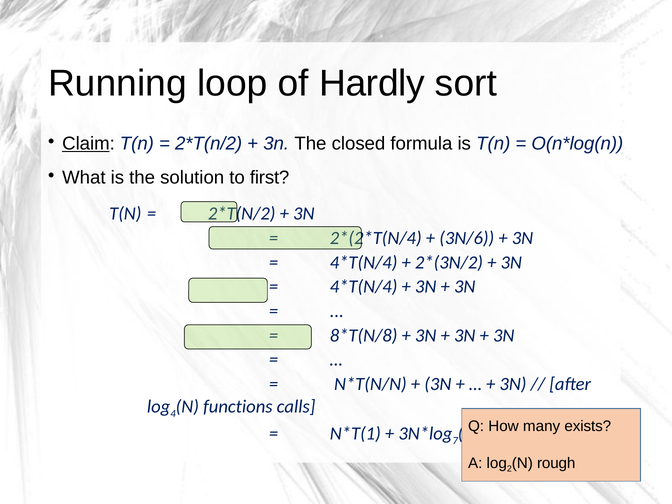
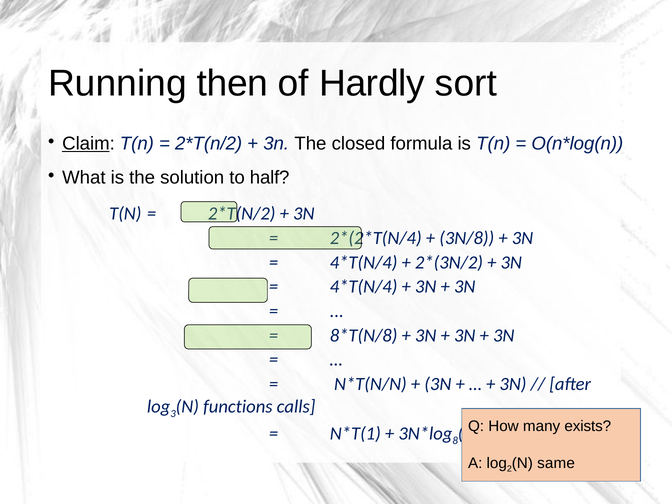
loop: loop -> then (232, 84)
first: first -> half (270, 178)
3N/6: 3N/6 -> 3N/8 (467, 238)
4: 4 -> 3 (173, 414)
7: 7 -> 8 (455, 441)
rough: rough -> same (556, 463)
